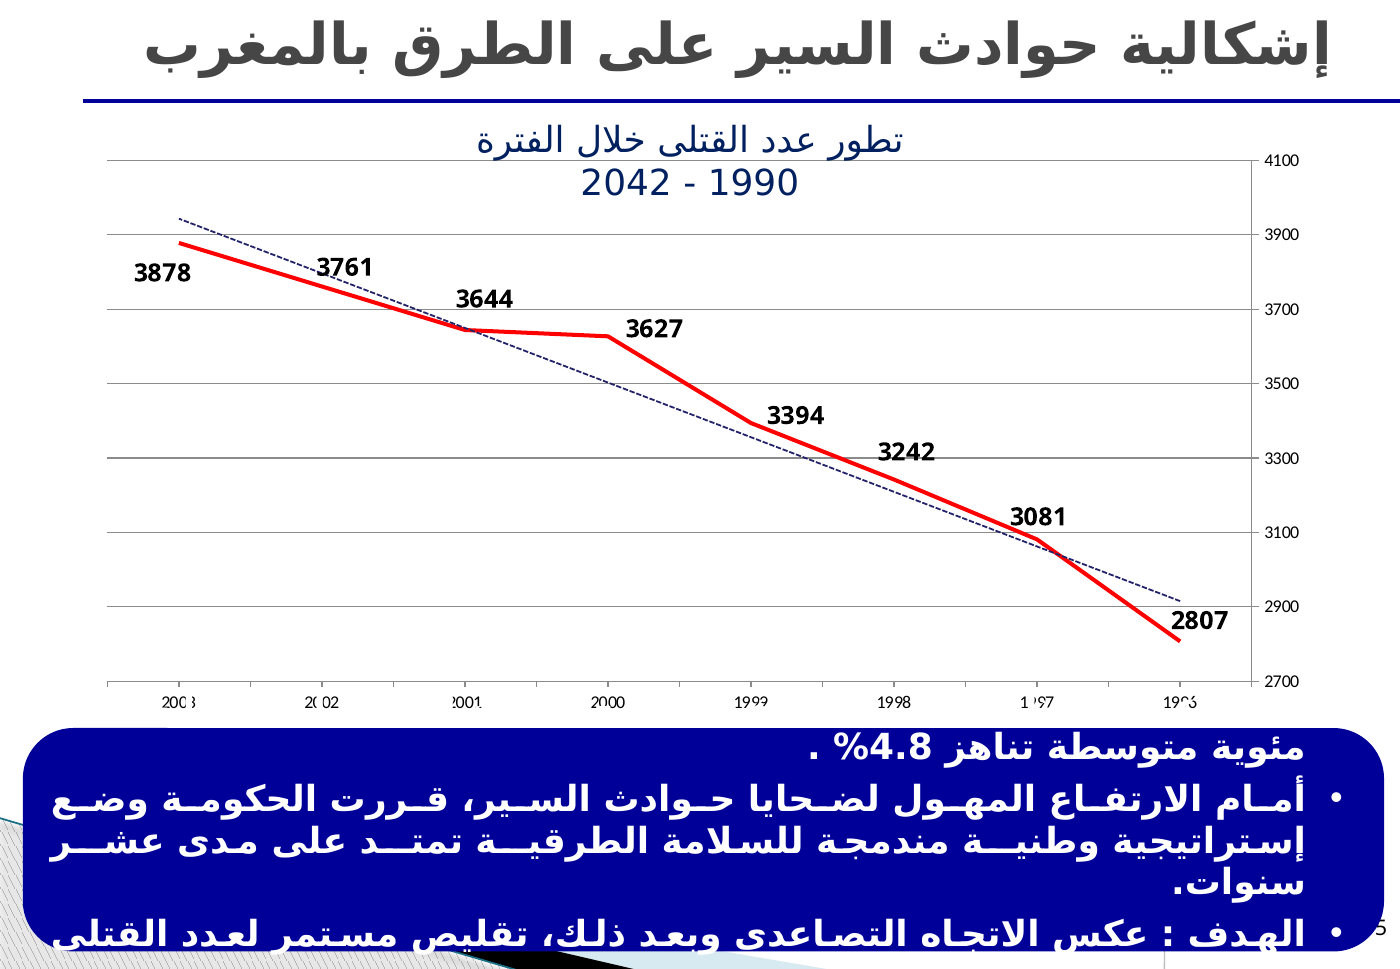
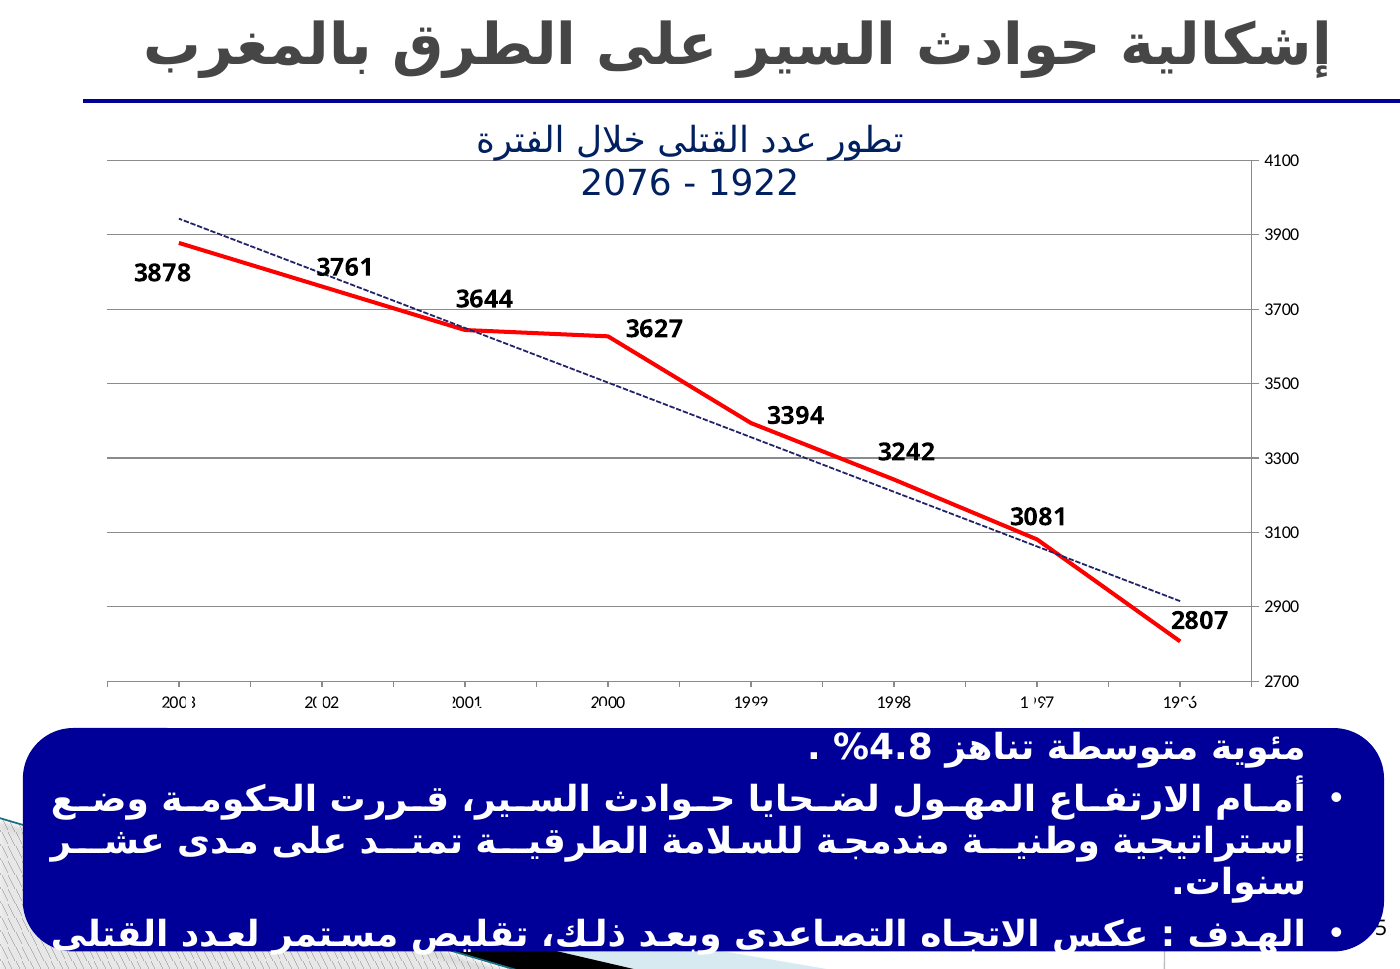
2042: 2042 -> 2076 (626, 184)
1990: 1990 -> 1922 (753, 184)
